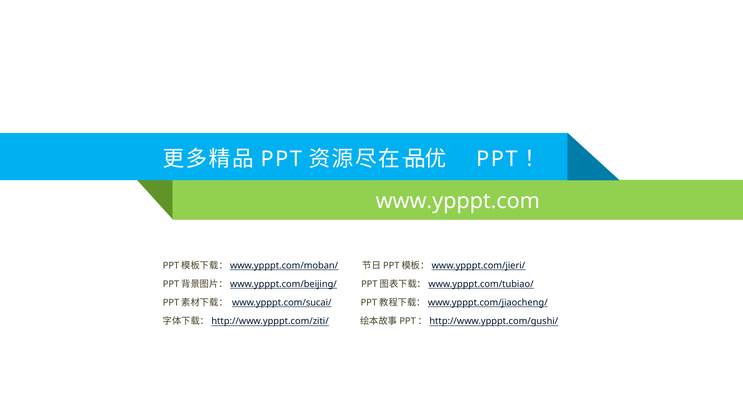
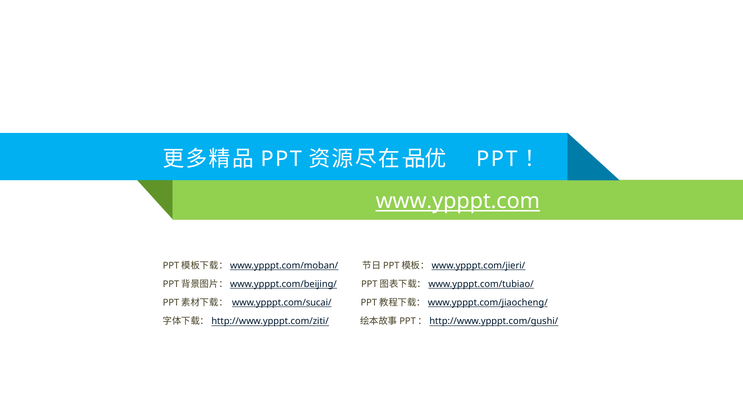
www.ypppt.com underline: none -> present (458, 201)
